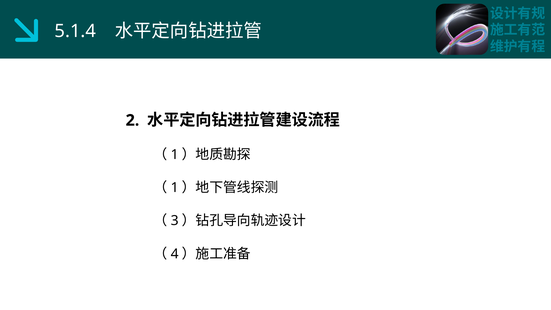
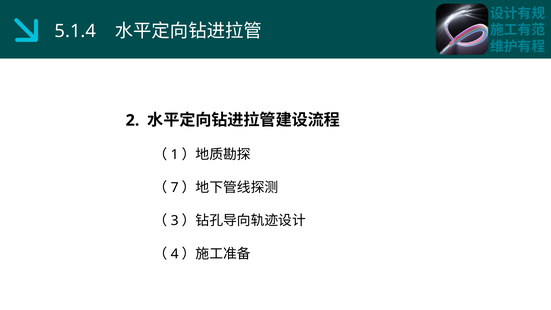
1: 1 -> 7 (175, 188)
